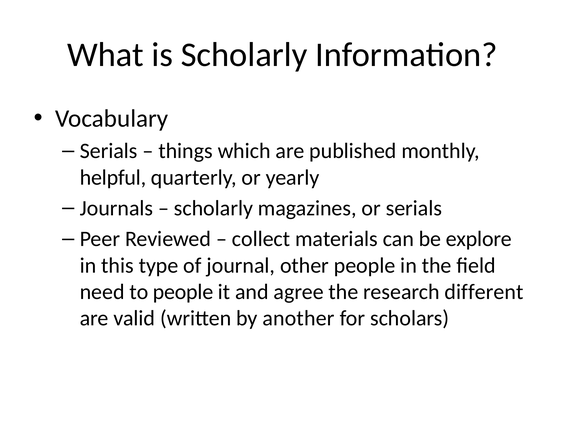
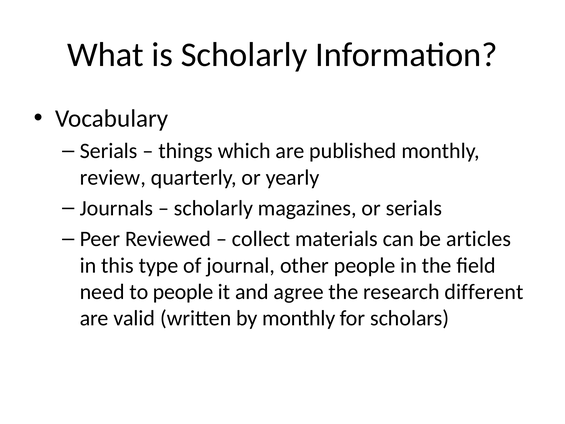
helpful: helpful -> review (113, 177)
explore: explore -> articles (479, 239)
by another: another -> monthly (299, 318)
